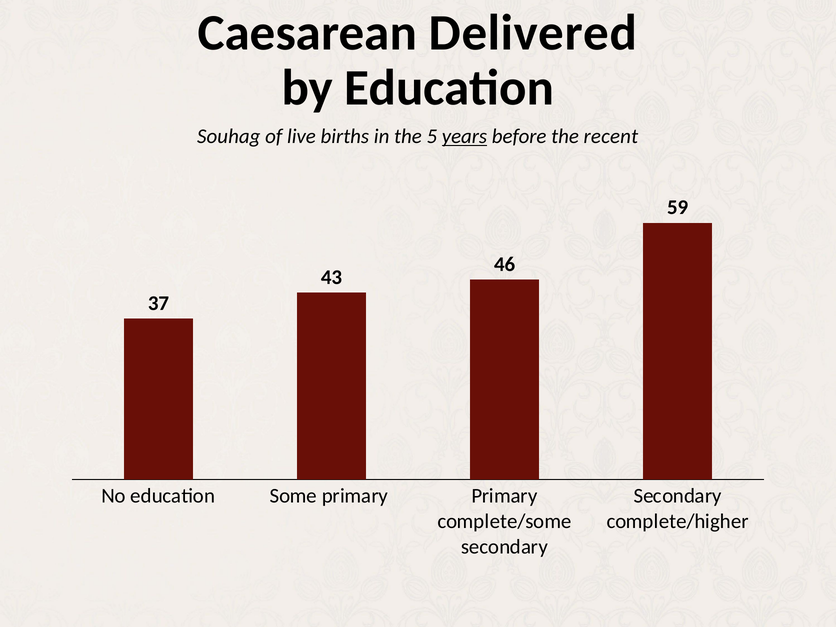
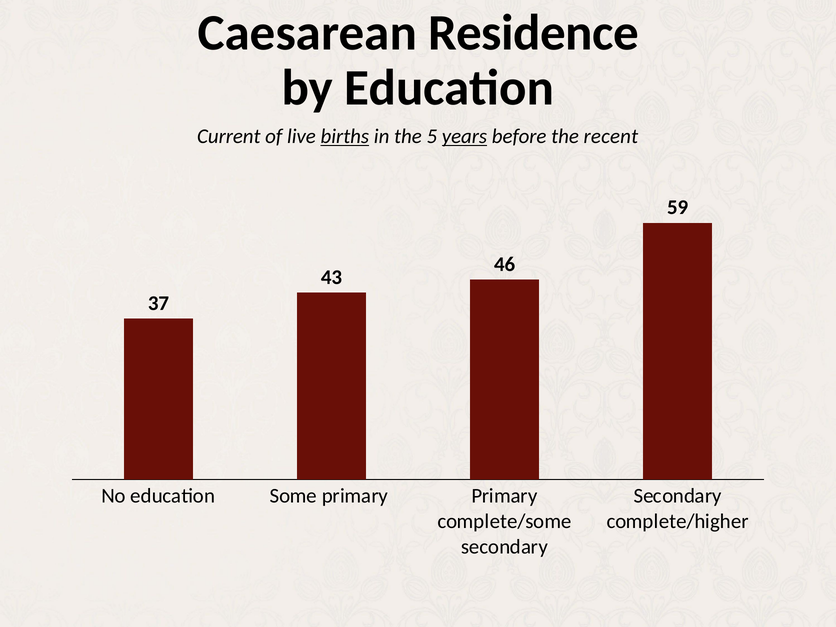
Delivered: Delivered -> Residence (533, 33)
Souhag: Souhag -> Current (229, 137)
births underline: none -> present (345, 137)
